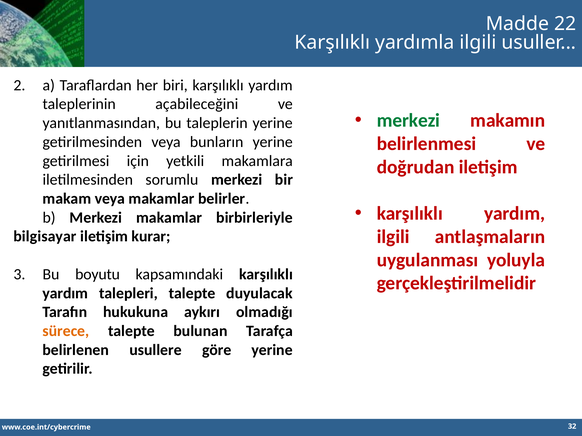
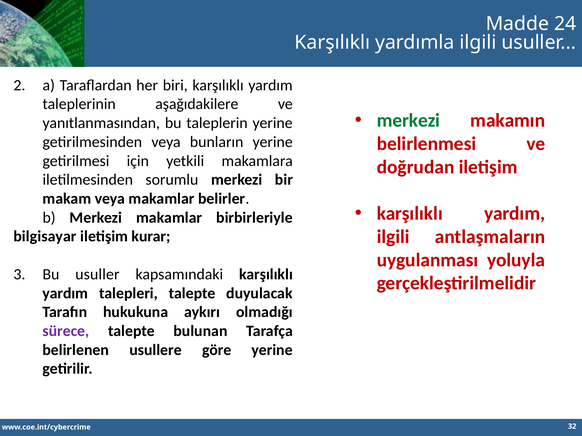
22: 22 -> 24 (565, 24)
açabileceğini: açabileceğini -> aşağıdakilere (197, 104)
Bu boyutu: boyutu -> usuller (97, 275)
sürece colour: orange -> purple (66, 331)
